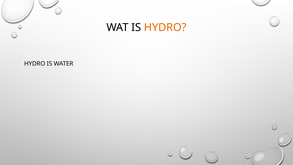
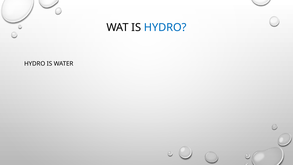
HYDRO colour: orange -> blue (165, 27)
